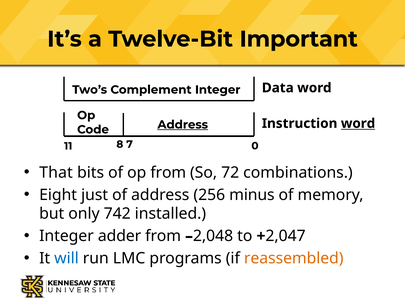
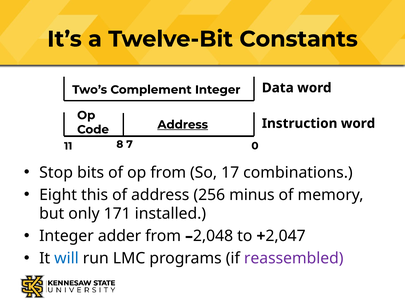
Important: Important -> Constants (299, 39)
word underline: present -> none (358, 123)
That: That -> Stop (56, 172)
72: 72 -> 17 (230, 172)
just: just -> this (95, 195)
742: 742 -> 171 (117, 214)
reassembled colour: orange -> purple (294, 258)
